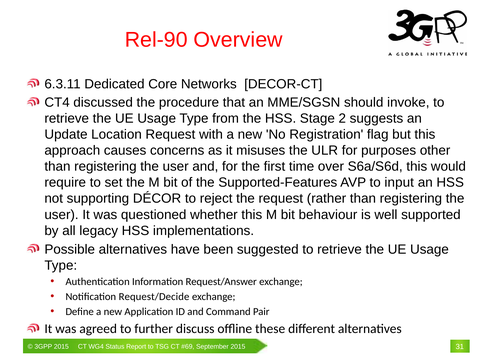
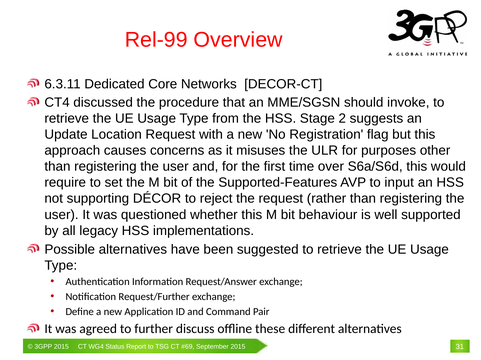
Rel-90: Rel-90 -> Rel-99 (156, 40)
Request/Decide: Request/Decide -> Request/Further (154, 297)
